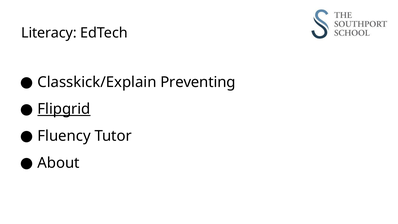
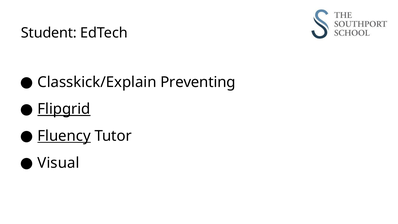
Literacy: Literacy -> Student (49, 33)
Fluency underline: none -> present (64, 136)
About: About -> Visual (58, 163)
